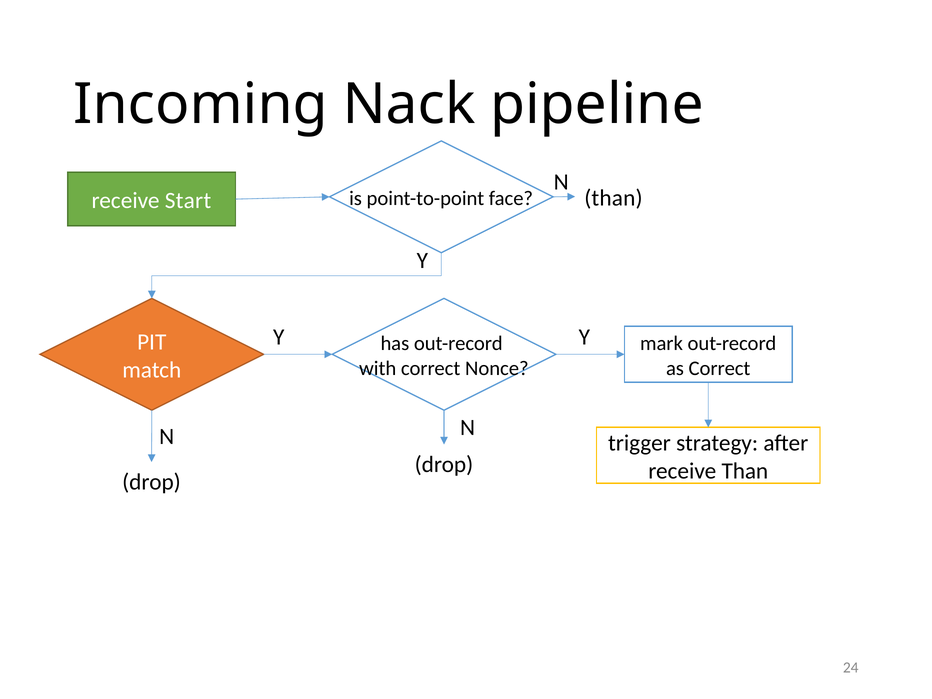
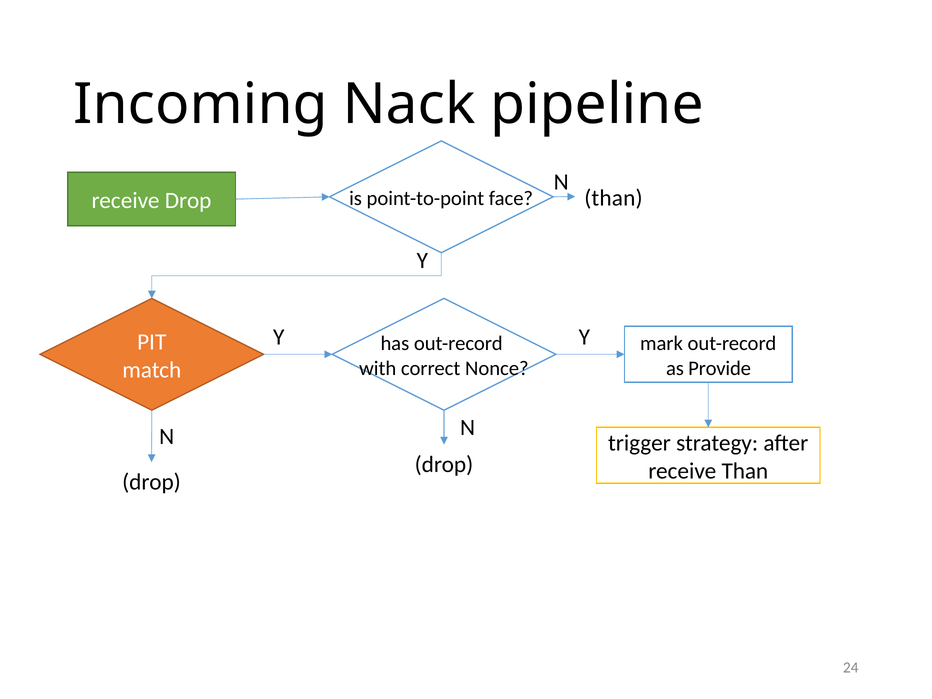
receive Start: Start -> Drop (188, 201)
as Correct: Correct -> Provide (720, 368)
